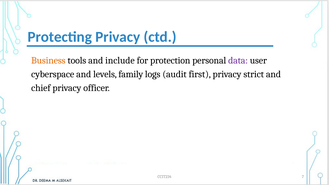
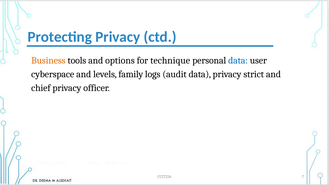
include: include -> options (120, 60)
protection: protection -> technique (170, 60)
data colour: purple -> blue (238, 60)
audit first: first -> data (200, 74)
